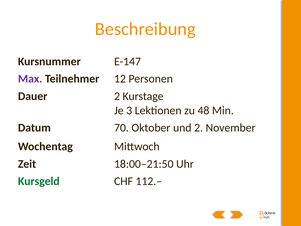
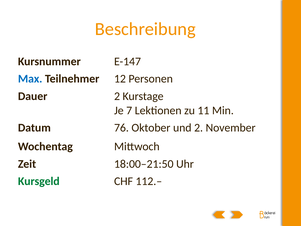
Max colour: purple -> blue (30, 79)
3: 3 -> 7 (129, 110)
48: 48 -> 11 (203, 110)
70: 70 -> 76 (121, 128)
